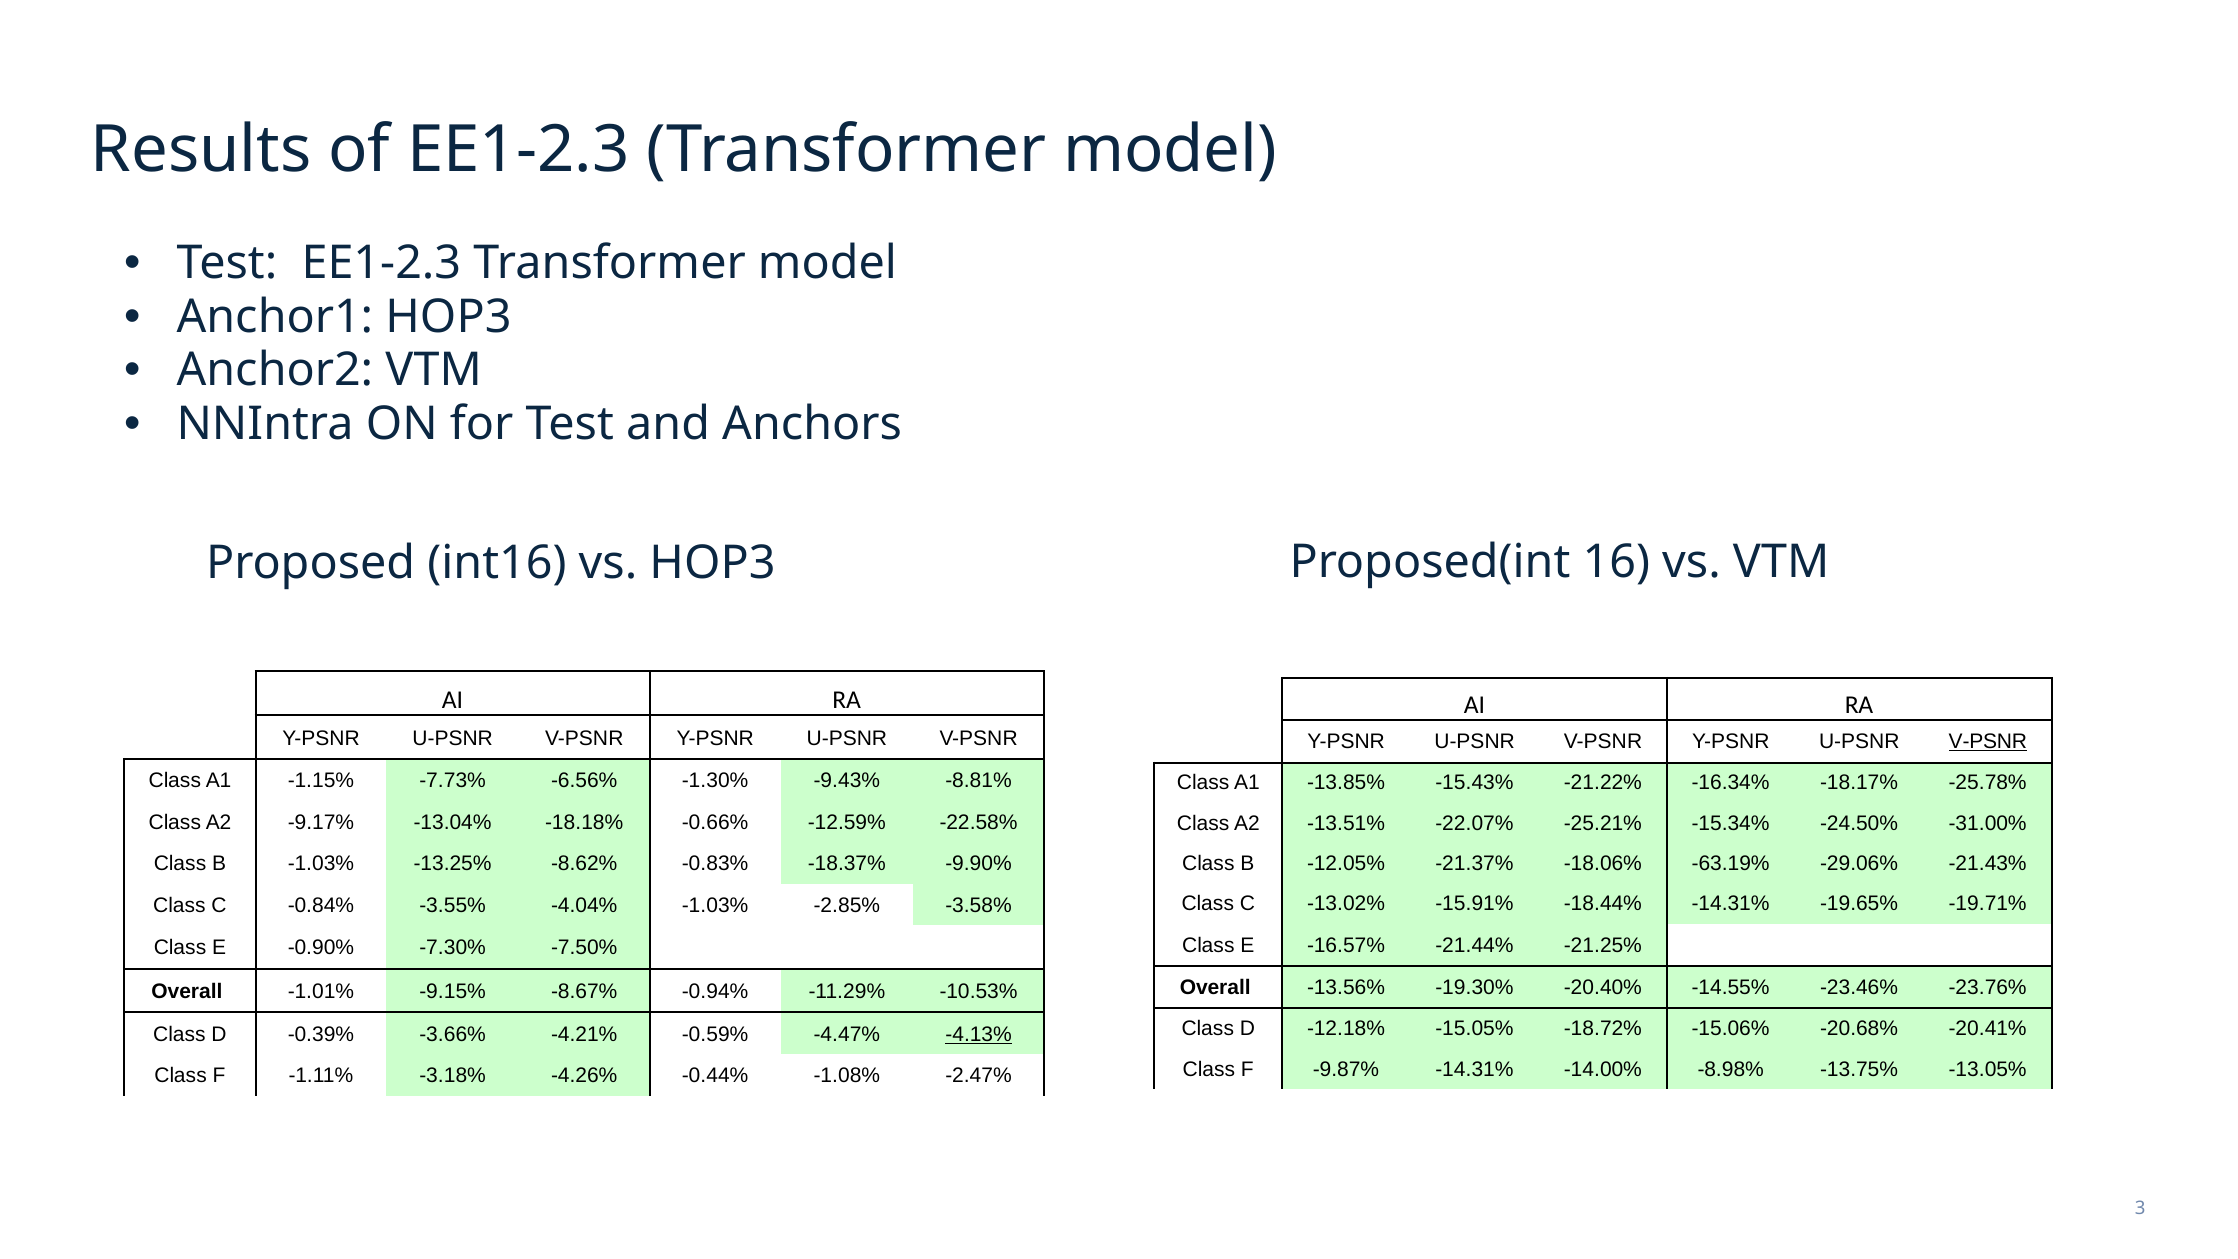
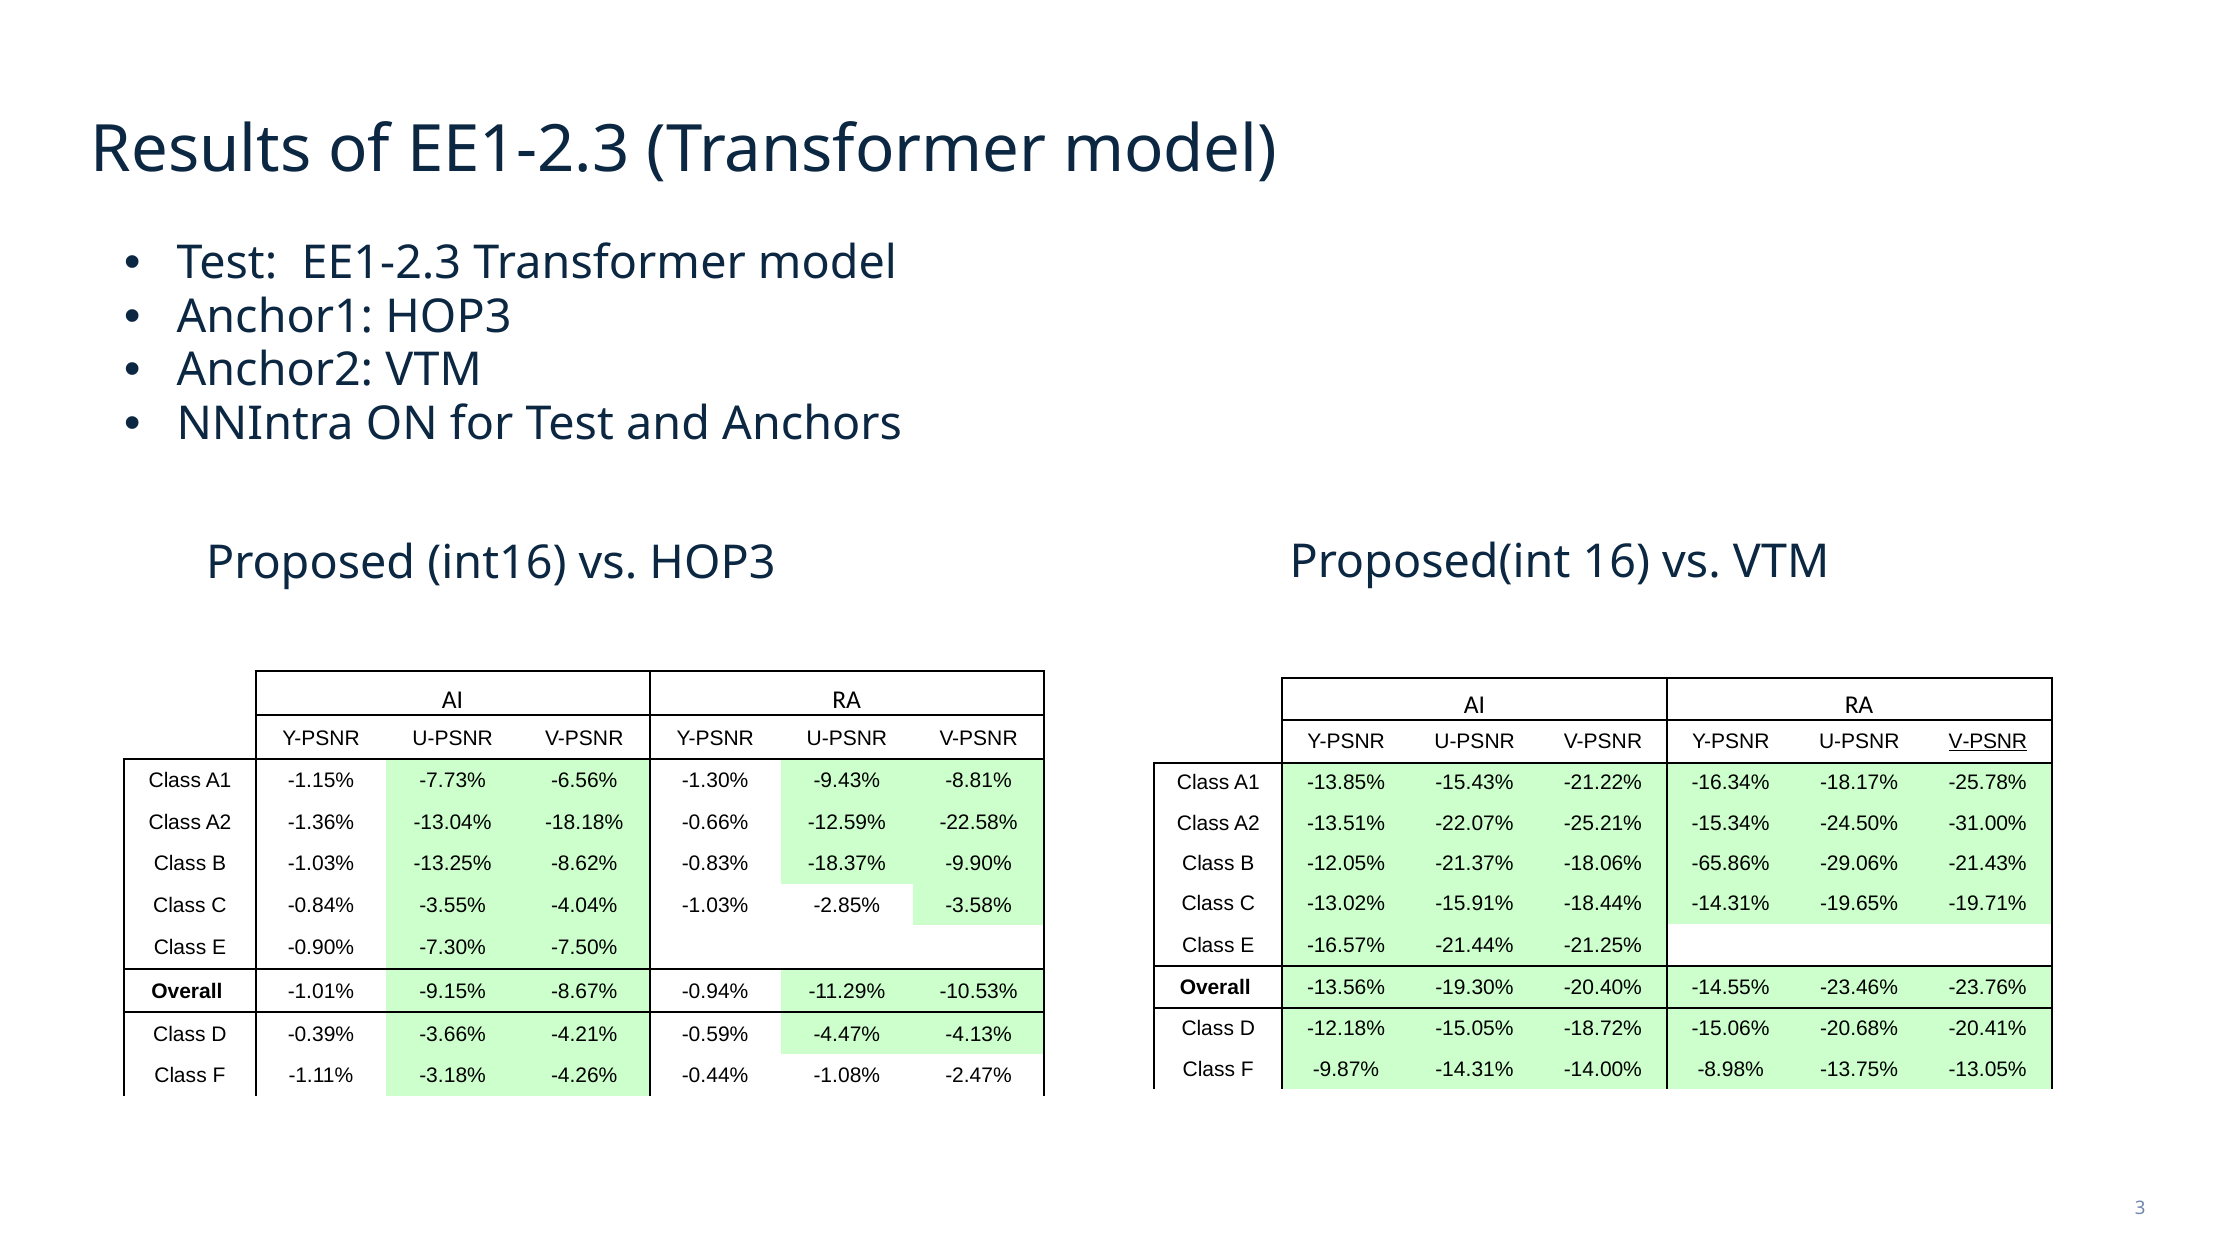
-9.17%: -9.17% -> -1.36% (321, 822)
-63.19%: -63.19% -> -65.86% (1731, 864)
-4.13% underline: present -> none (979, 1034)
